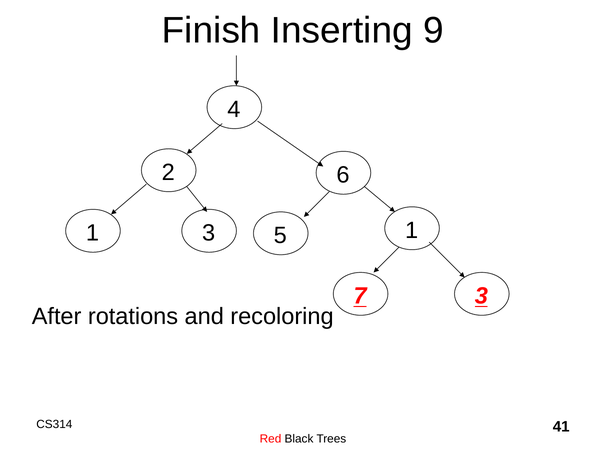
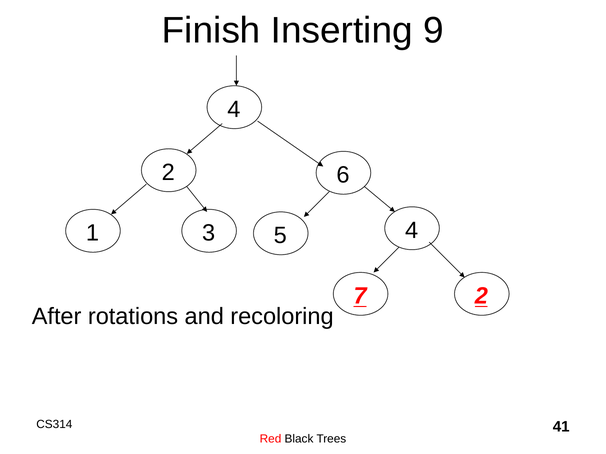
5 1: 1 -> 4 (412, 231)
7 3: 3 -> 2 (481, 297)
